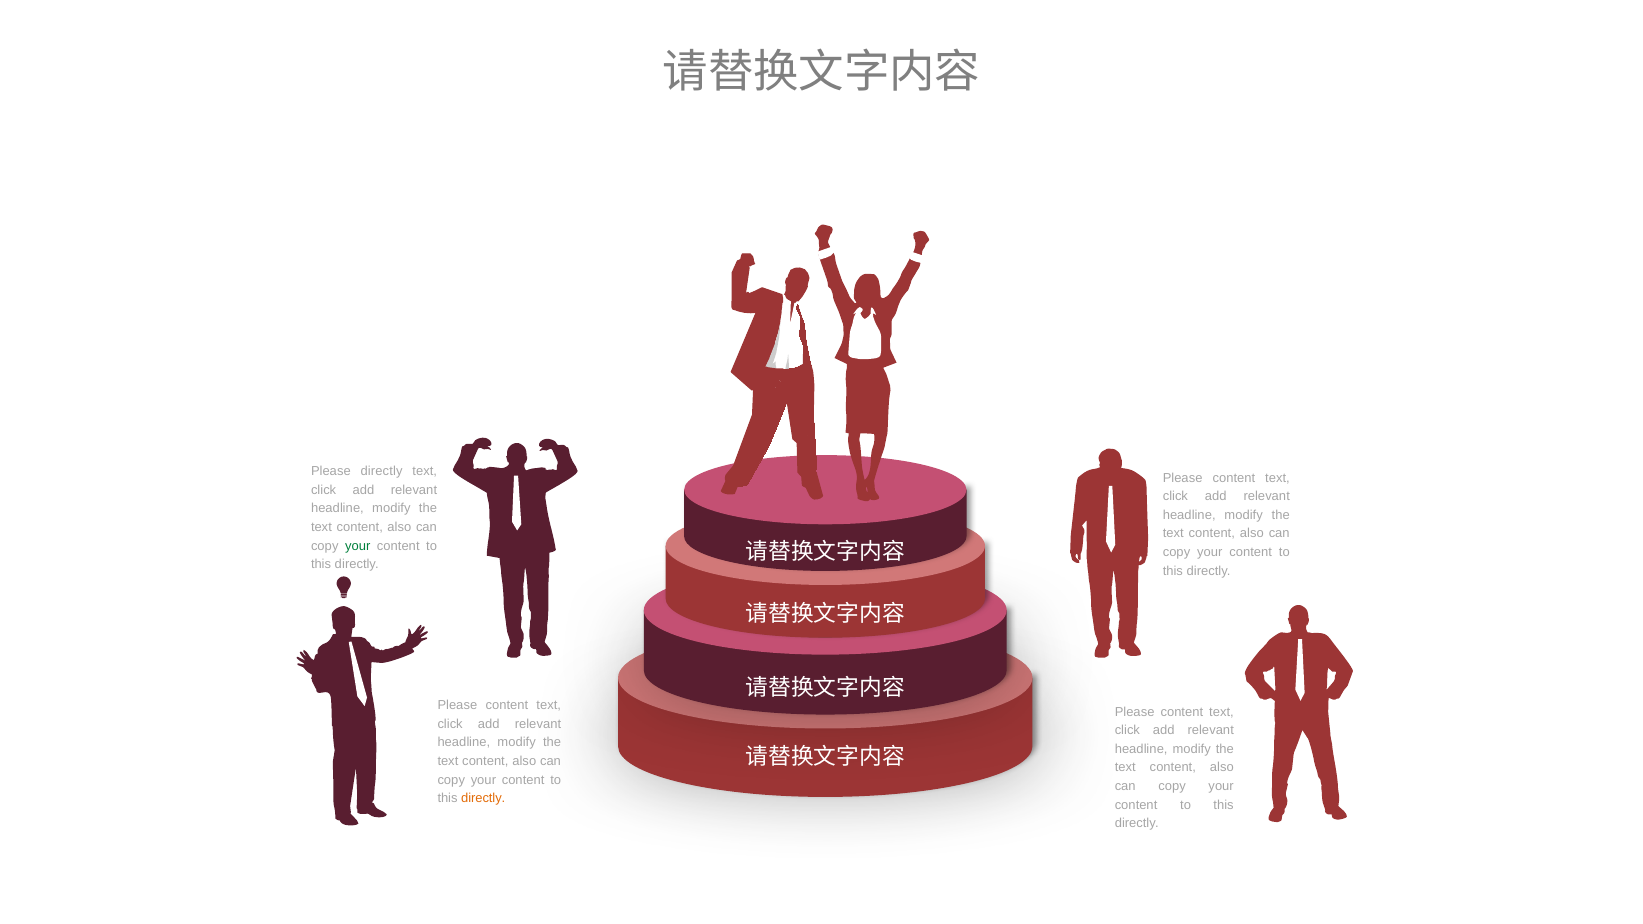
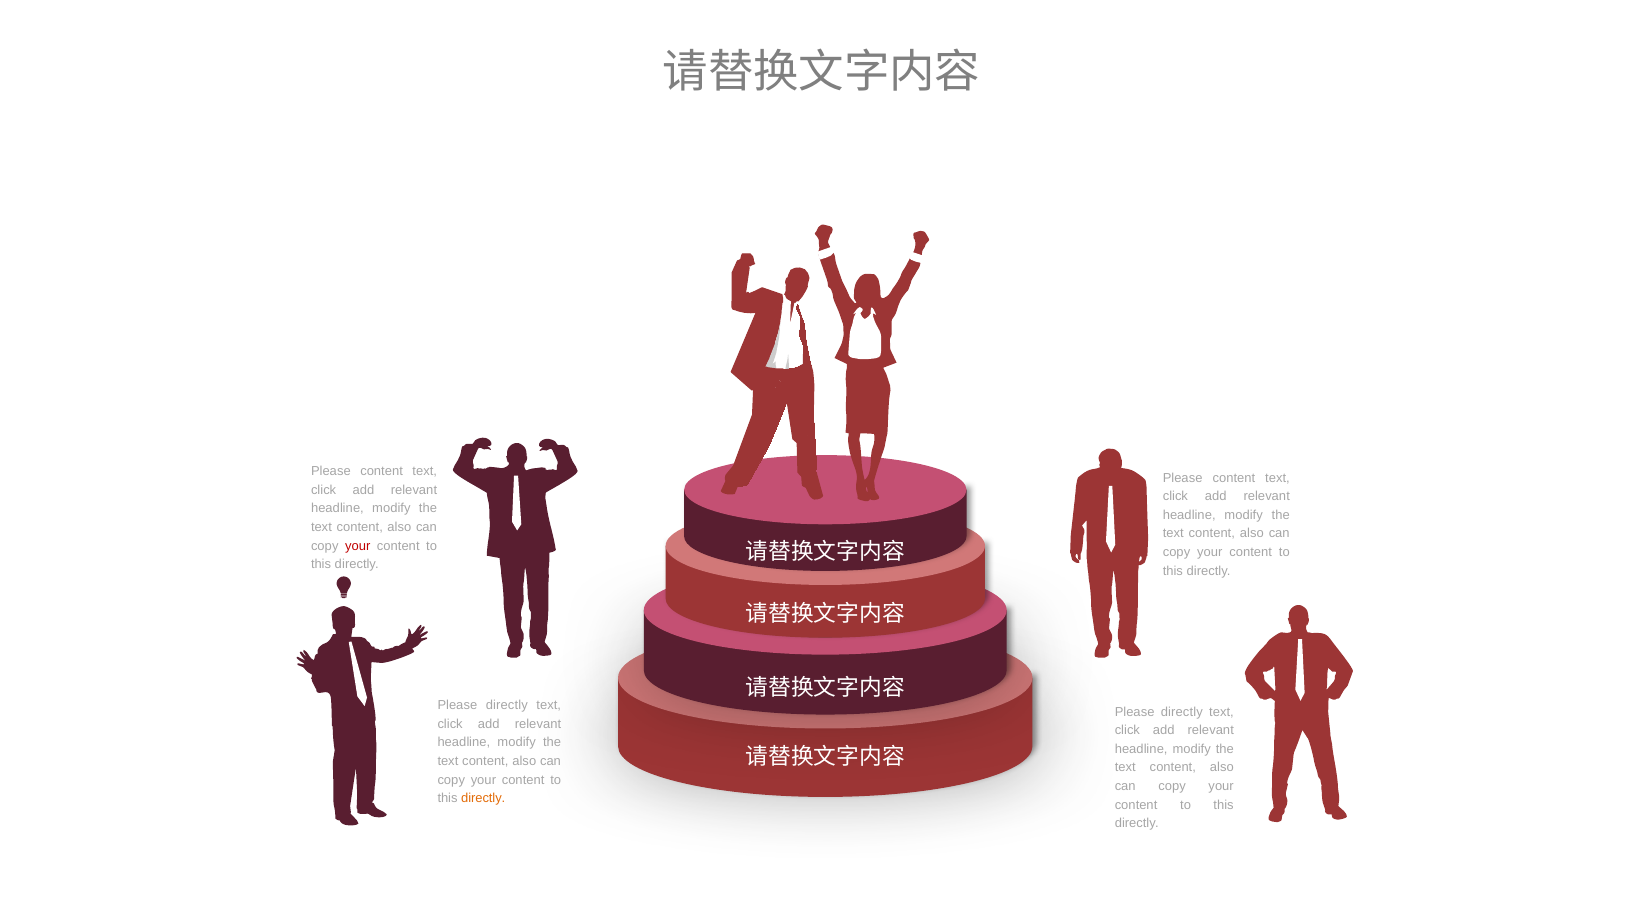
directly: directly -> content (382, 471)
your colour: green -> red (358, 546)
content: content -> directly (507, 706)
content: content -> directly (1182, 712)
